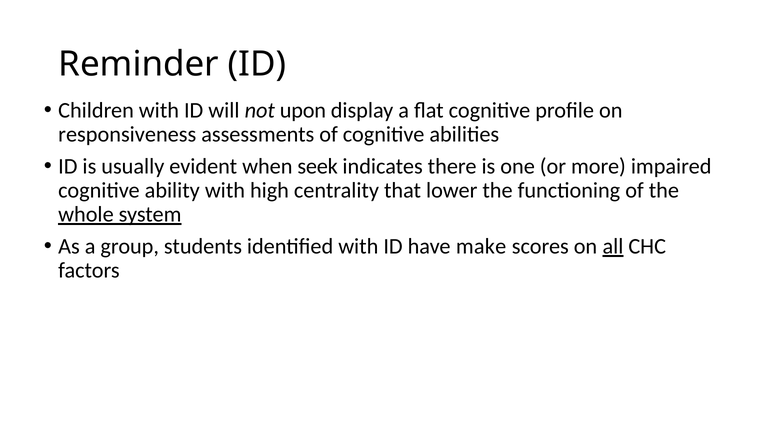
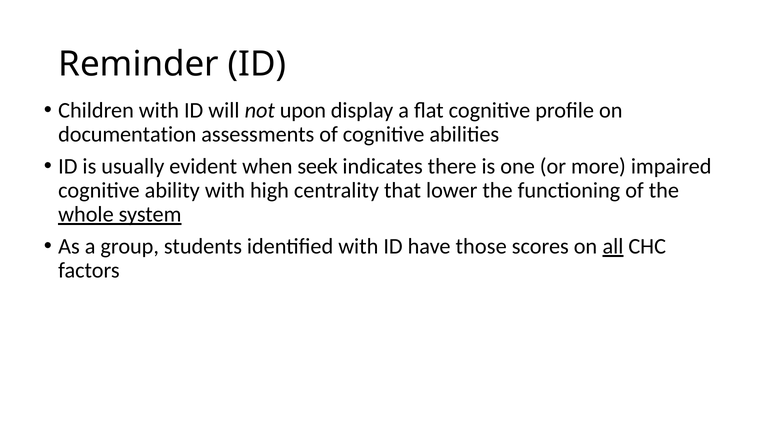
responsiveness: responsiveness -> documentation (127, 134)
make: make -> those (481, 246)
